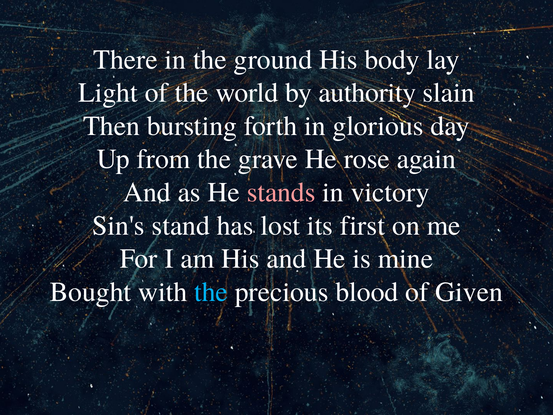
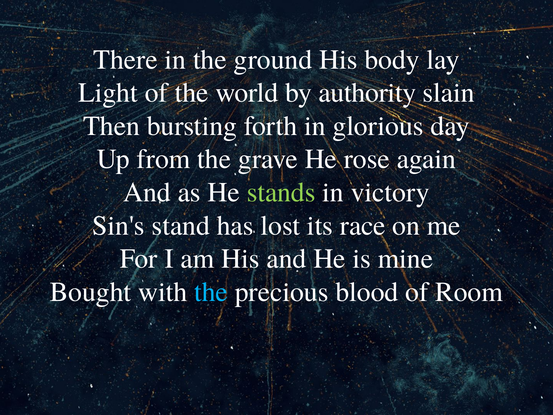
stands colour: pink -> light green (281, 192)
first: first -> race (363, 225)
Given: Given -> Room (469, 292)
